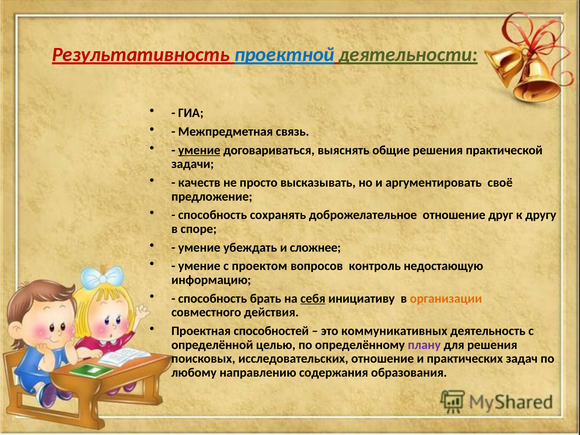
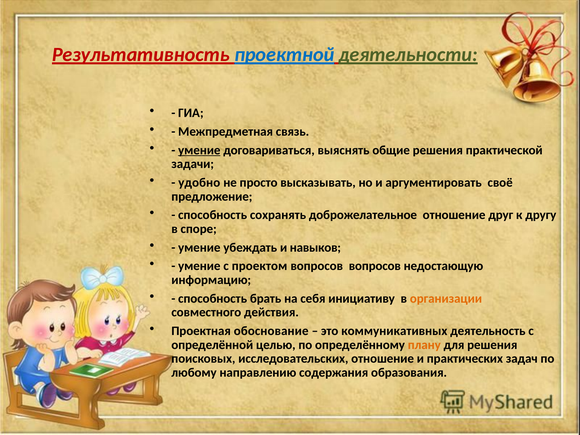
качеств: качеств -> удобно (199, 183)
сложнее: сложнее -> навыков (315, 247)
вопросов контроль: контроль -> вопросов (375, 266)
себя underline: present -> none (313, 298)
способностей: способностей -> обоснование (271, 331)
плану colour: purple -> orange (424, 345)
